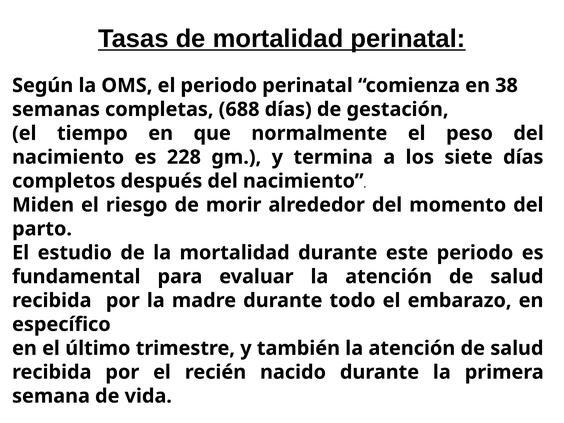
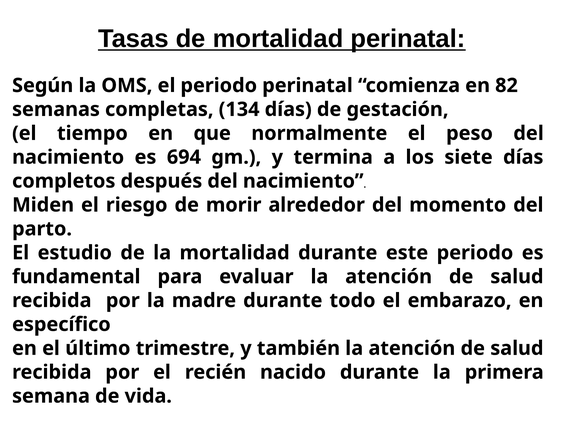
38: 38 -> 82 (506, 85)
688: 688 -> 134 (239, 109)
228: 228 -> 694 (184, 157)
